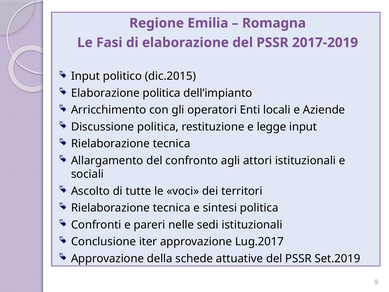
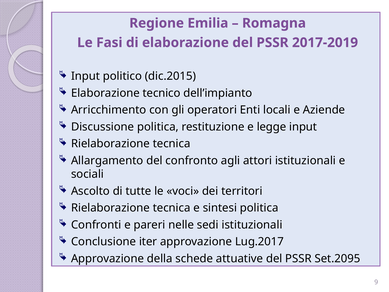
Elaborazione politica: politica -> tecnico (162, 93)
Set.2019: Set.2019 -> Set.2095 (337, 258)
